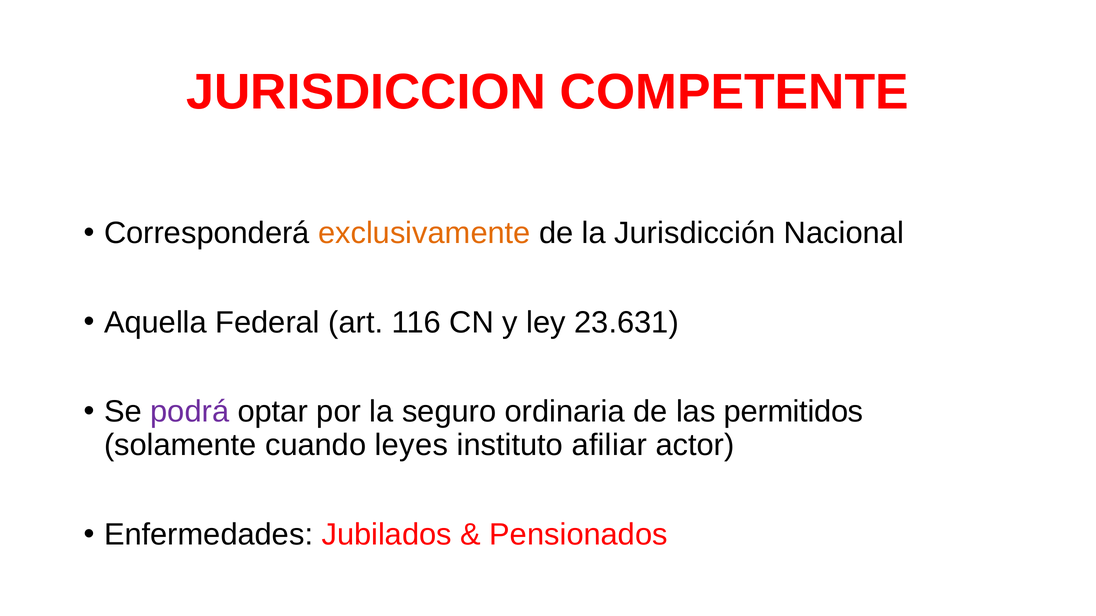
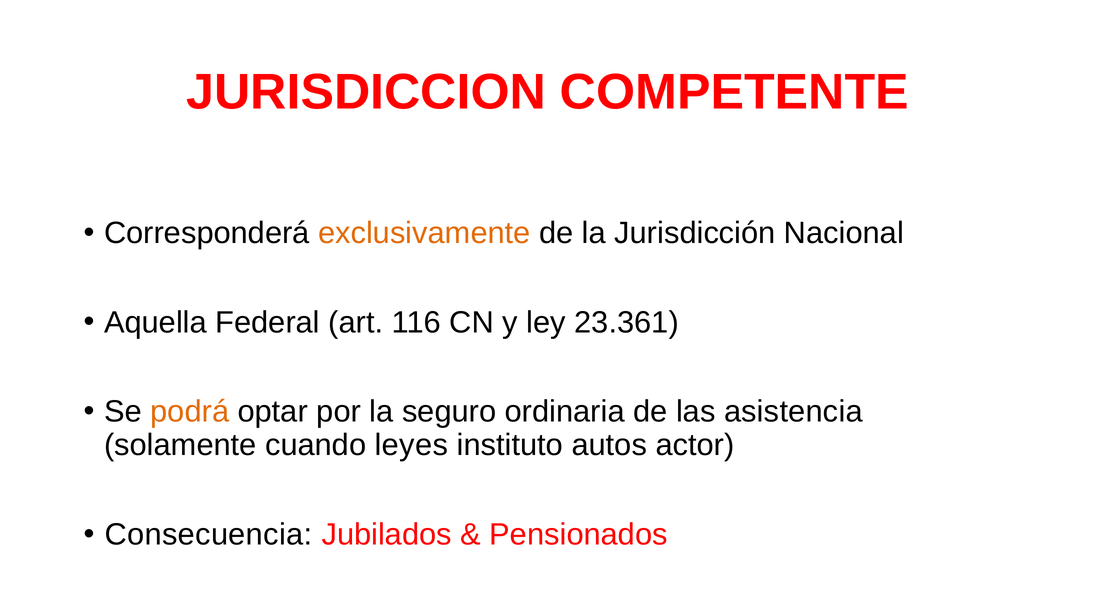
23.631: 23.631 -> 23.361 (627, 323)
podrá colour: purple -> orange (190, 412)
permitidos: permitidos -> asistencia (793, 412)
afiliar: afiliar -> autos (609, 445)
Enfermedades: Enfermedades -> Consecuencia (208, 535)
